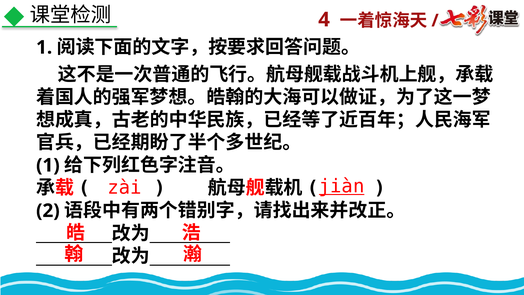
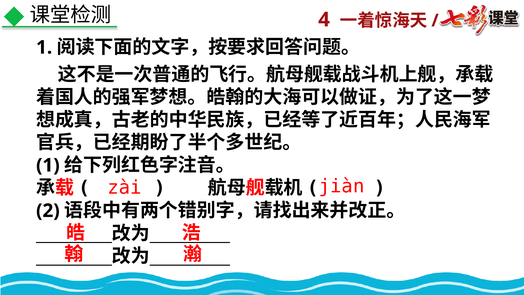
jiàn underline: present -> none (342, 186)
